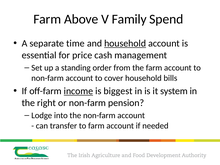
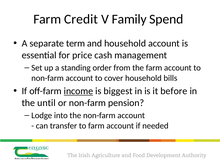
Above: Above -> Credit (81, 19)
time: time -> term (76, 43)
household underline: present -> none (125, 43)
system: system -> before (174, 91)
right: right -> until (46, 103)
